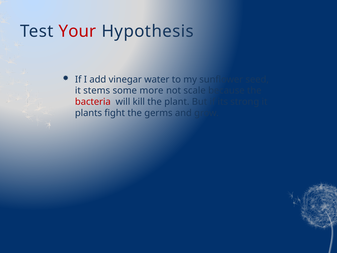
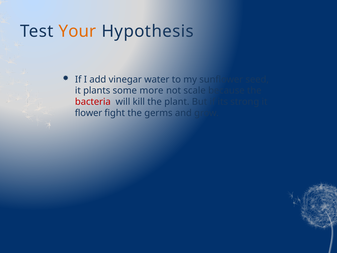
Your colour: red -> orange (77, 31)
stems: stems -> plants (97, 91)
plants: plants -> flower (89, 113)
